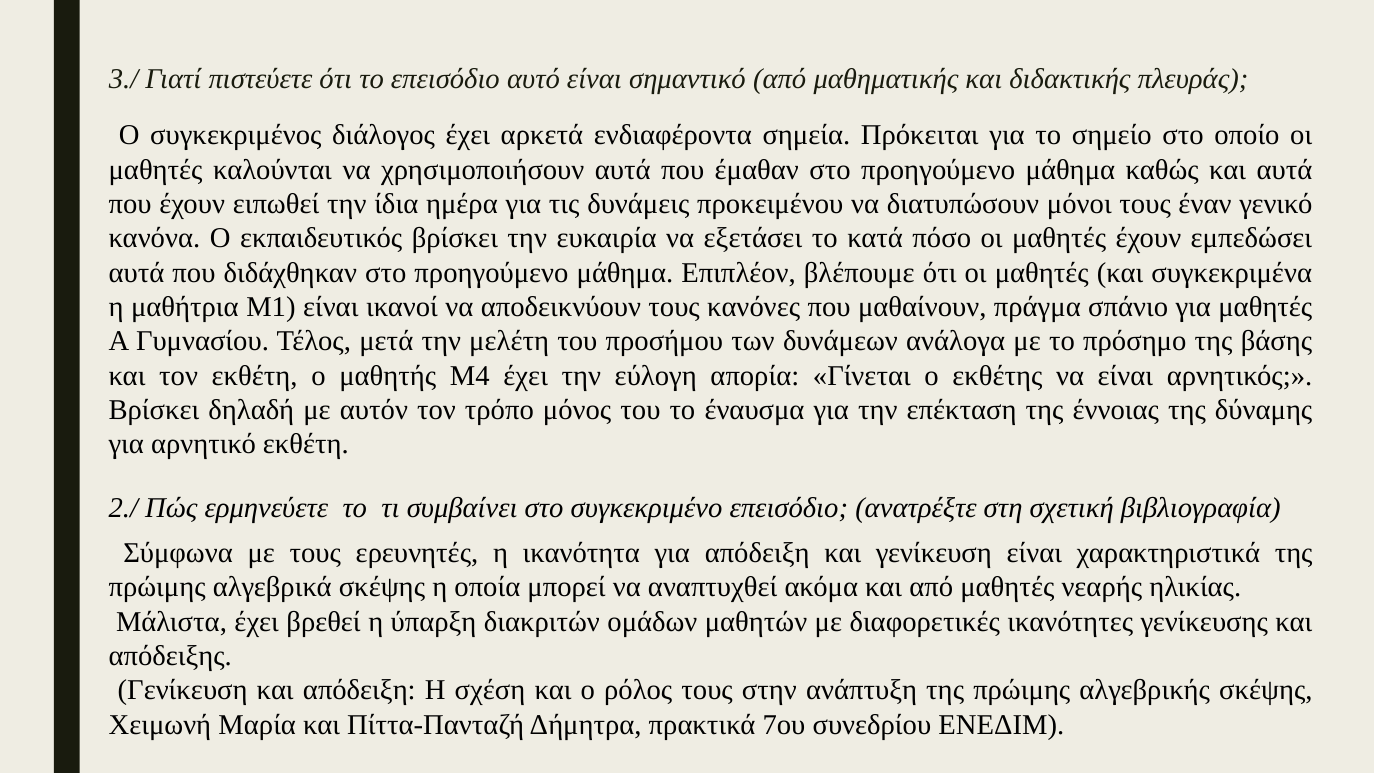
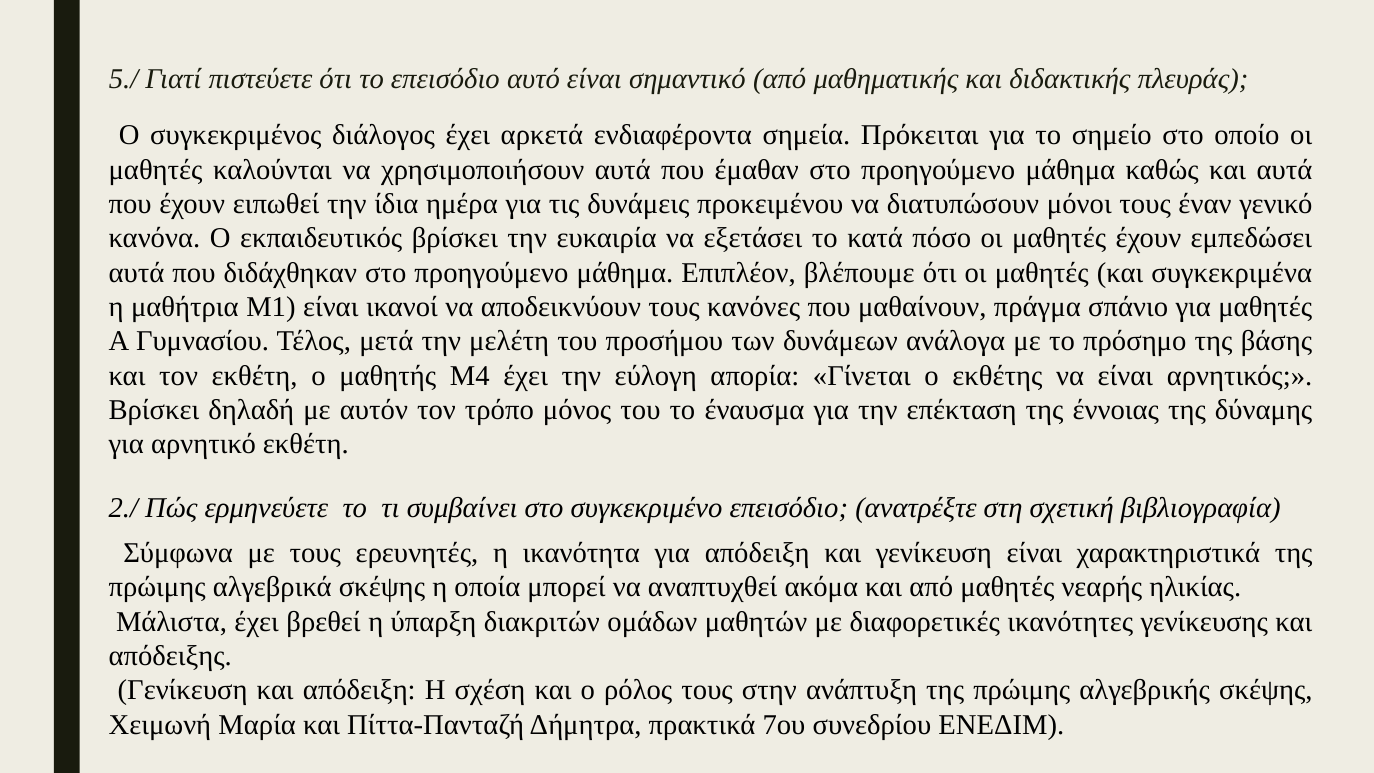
3./: 3./ -> 5./ (124, 79)
